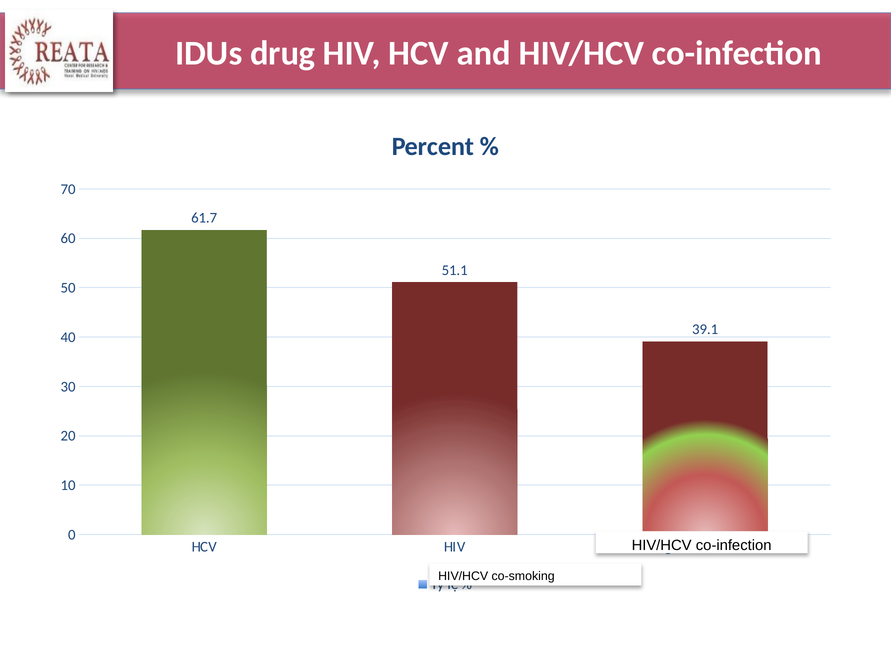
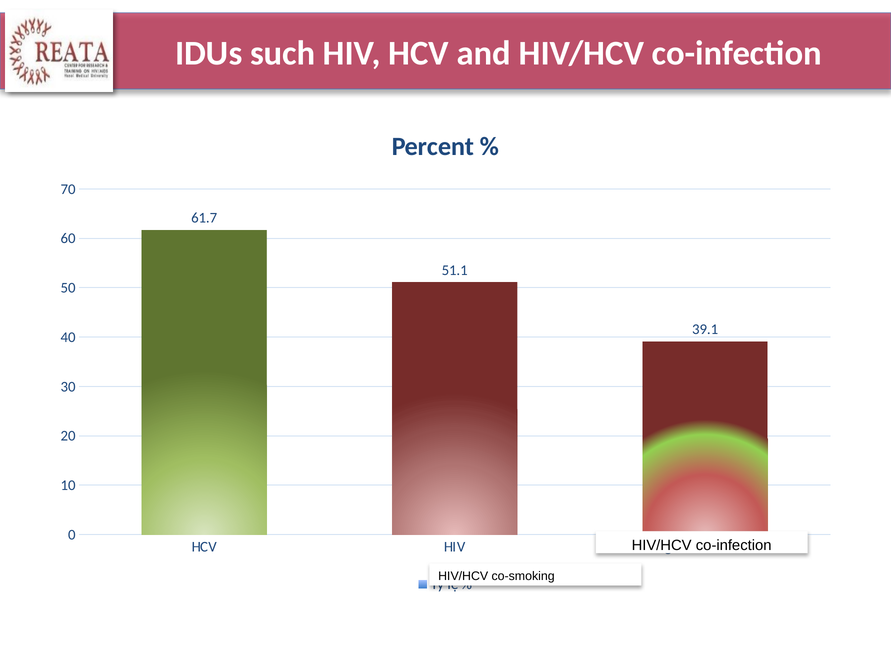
drug: drug -> such (283, 53)
